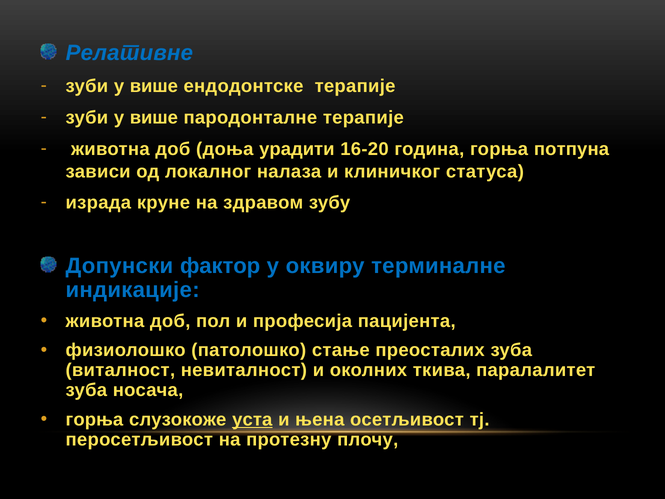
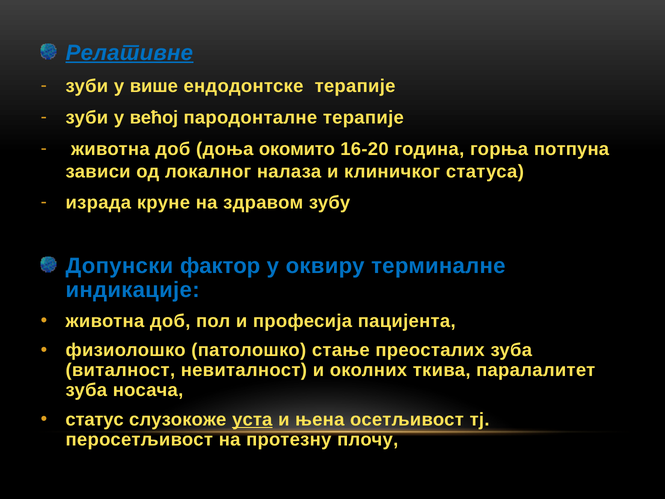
Релативне underline: none -> present (129, 53)
више: више -> већој (154, 118)
урадити: урадити -> окомито (297, 149)
горња: горња -> статус (95, 419)
